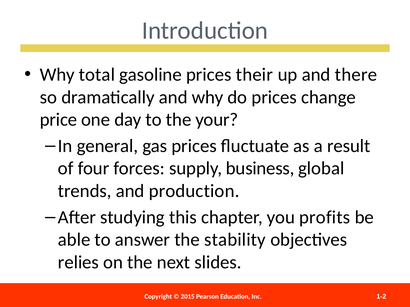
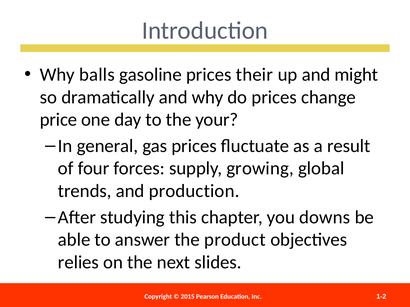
total: total -> balls (97, 75)
there: there -> might (356, 75)
business: business -> growing (260, 169)
profits: profits -> downs (325, 218)
stability: stability -> product (235, 240)
